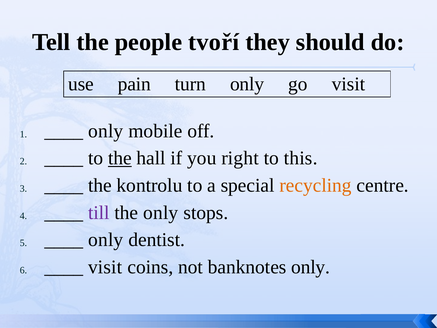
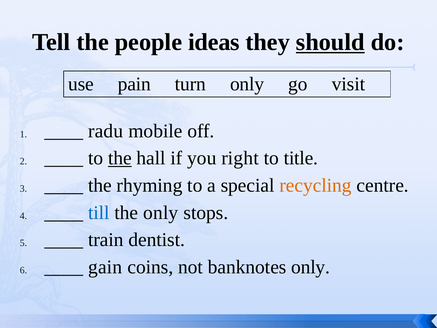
tvoří: tvoří -> ideas (214, 42)
should underline: none -> present (330, 42)
only: only -> radu (106, 131)
this: this -> title (301, 158)
kontrolu: kontrolu -> rhyming (150, 185)
till colour: purple -> blue (99, 212)
only: only -> train (106, 240)
visit: visit -> gain (105, 267)
